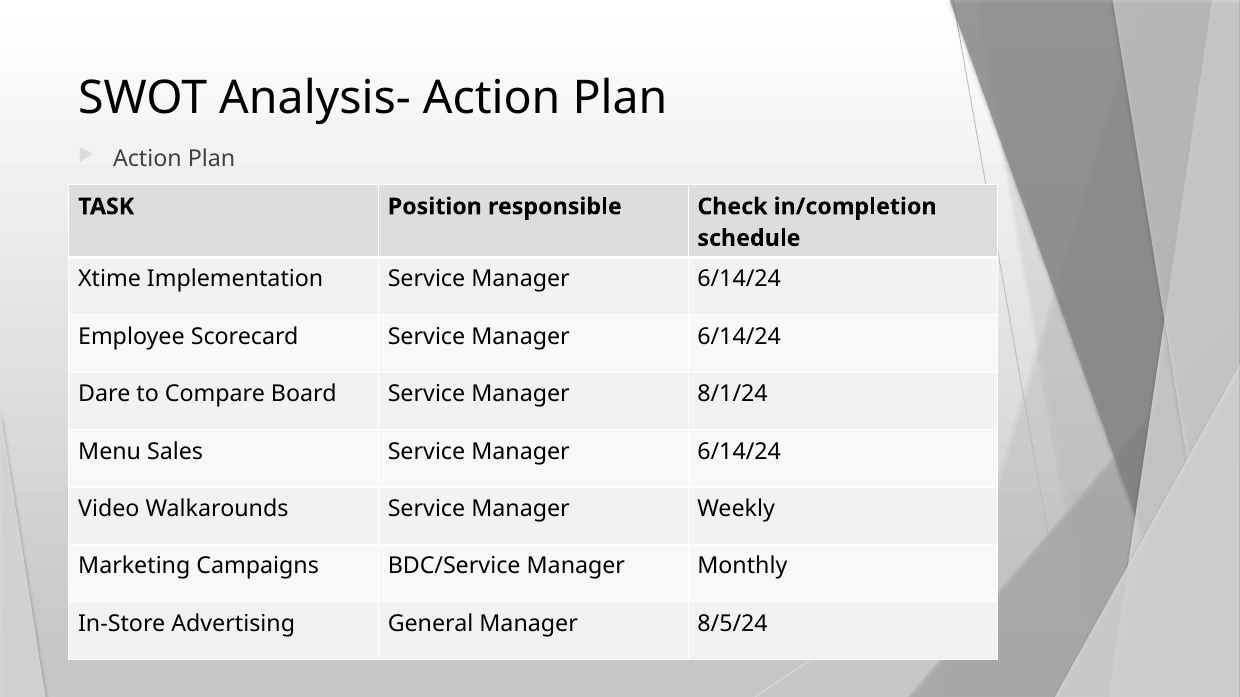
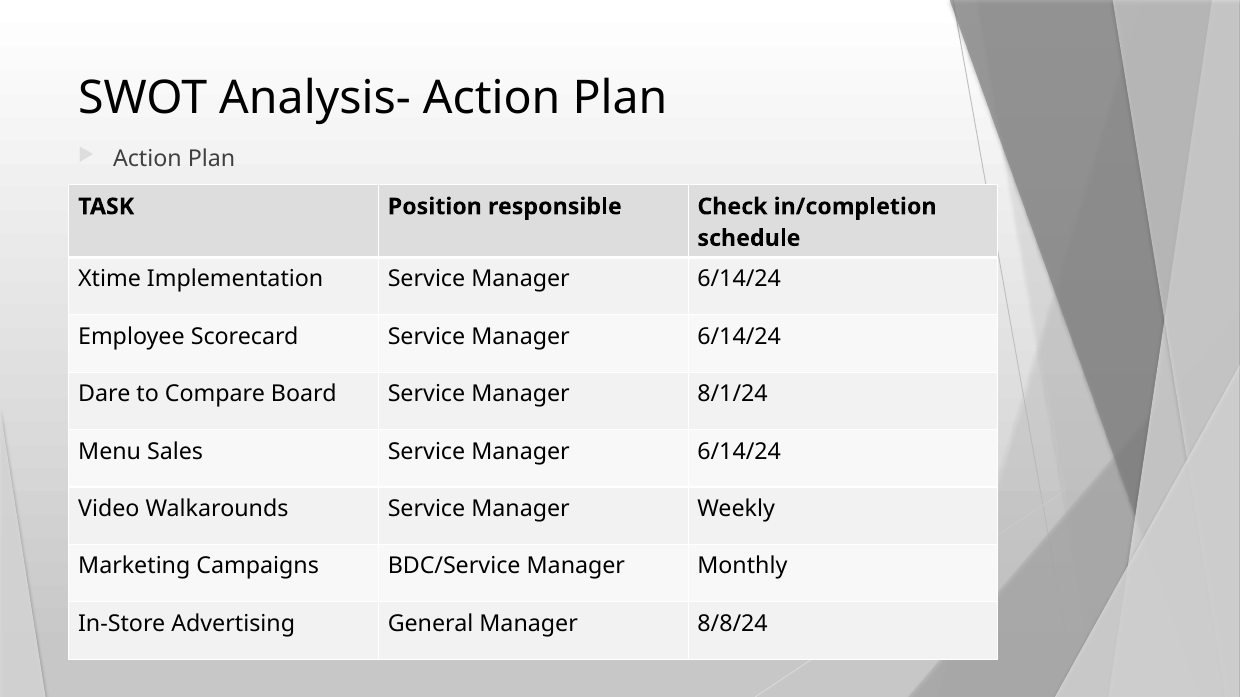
8/5/24: 8/5/24 -> 8/8/24 (733, 624)
